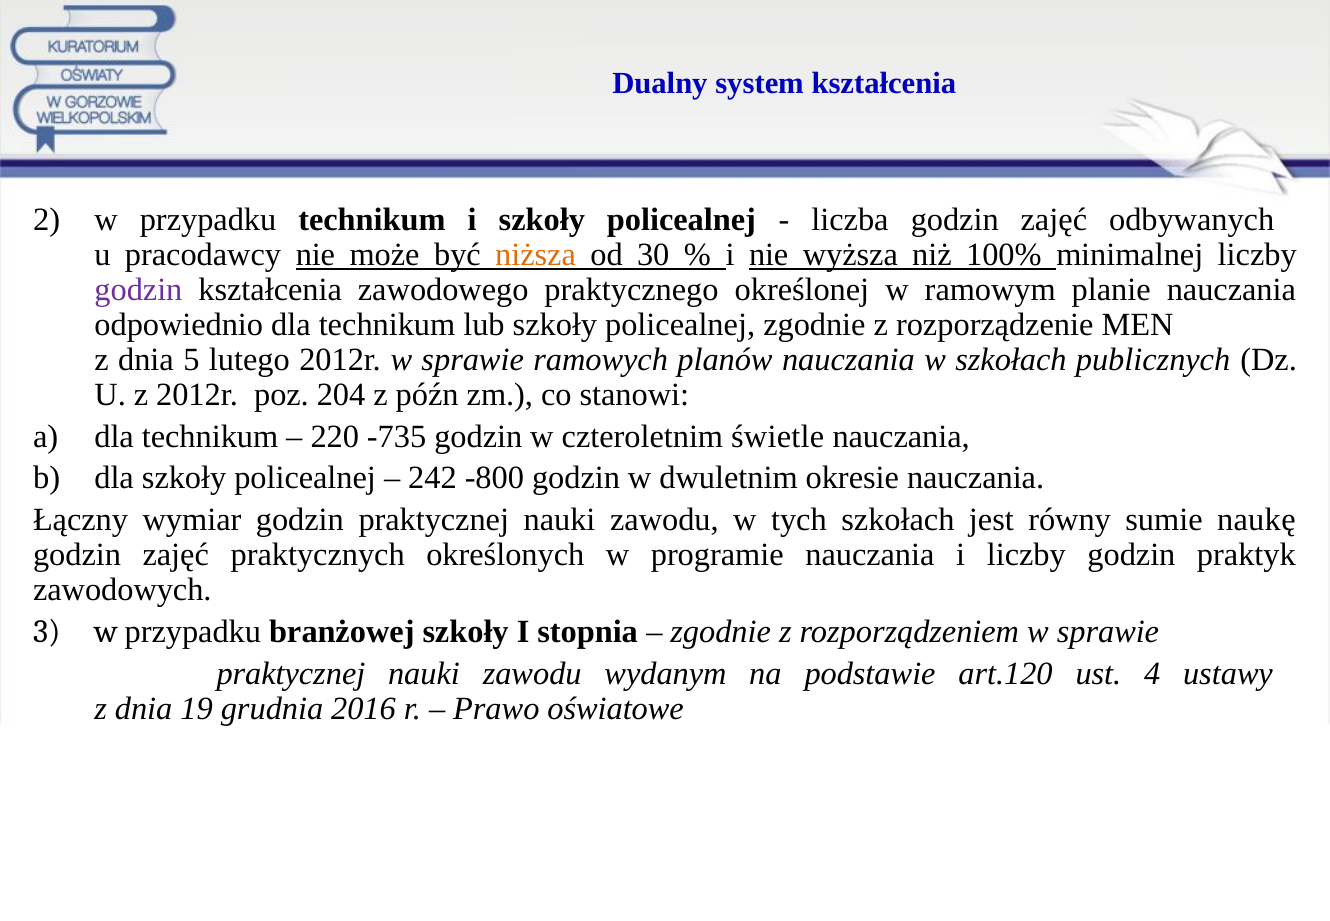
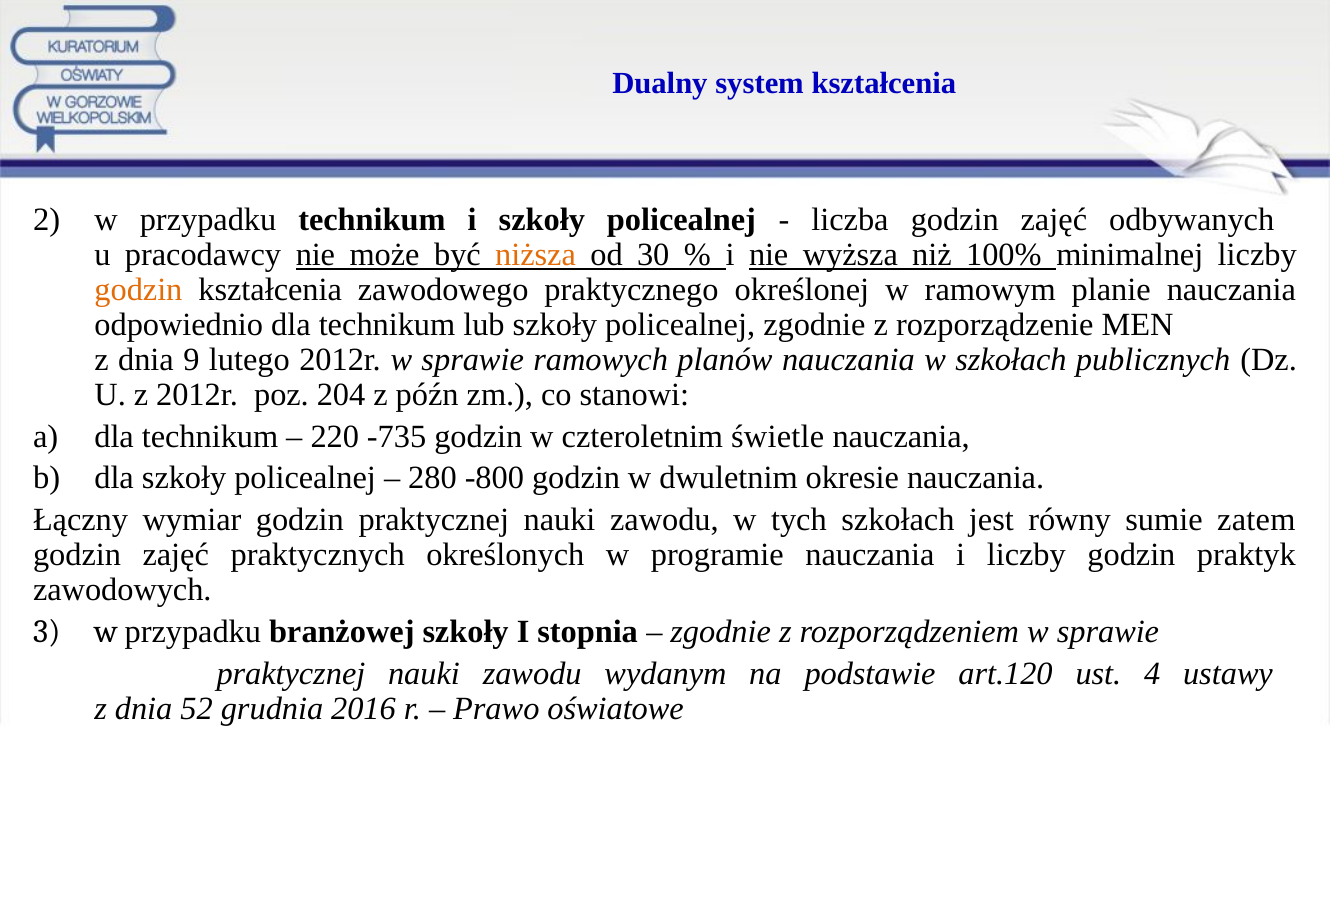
godzin colour: purple -> orange (138, 290)
5: 5 -> 9 (191, 360)
242: 242 -> 280 (432, 478)
naukę: naukę -> zatem (1256, 520)
19: 19 -> 52 (197, 708)
